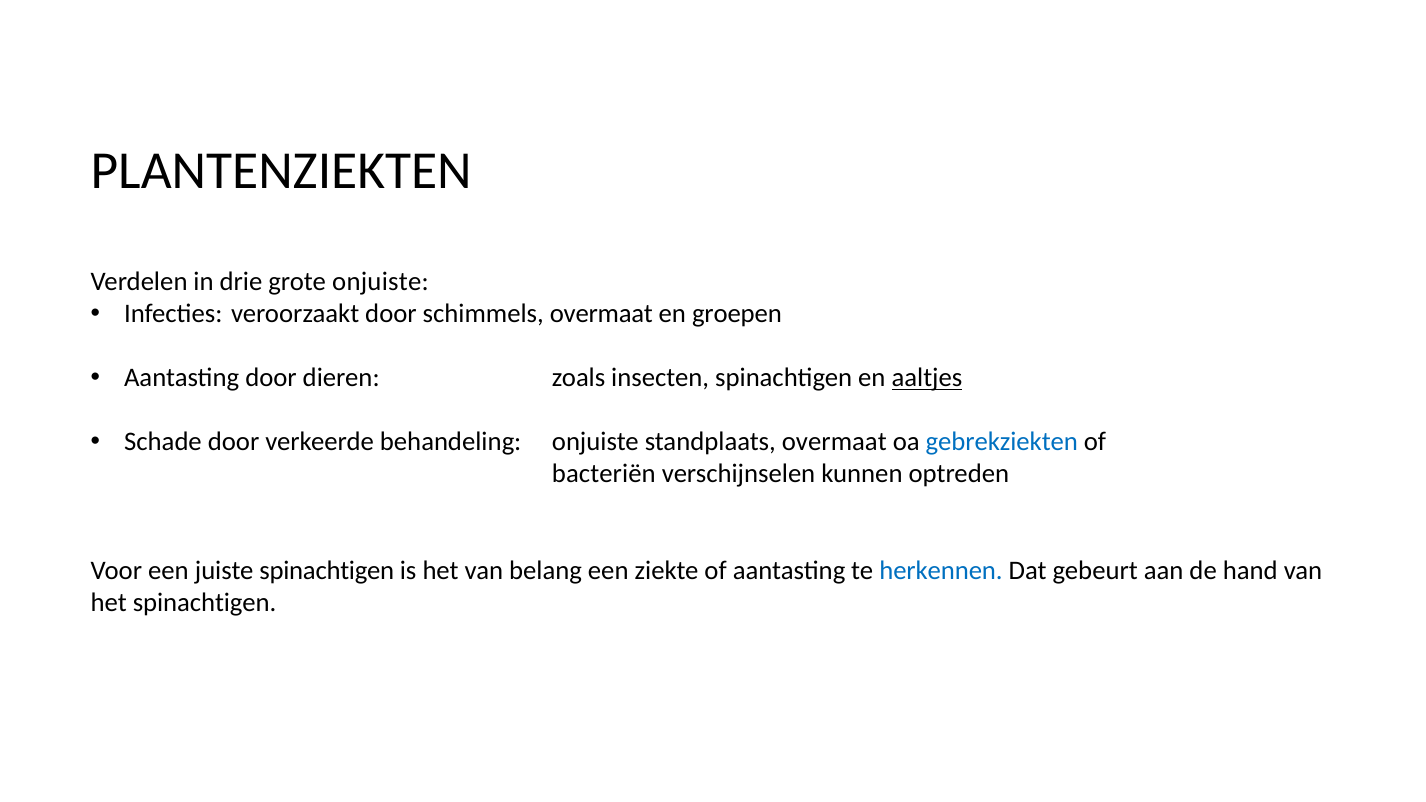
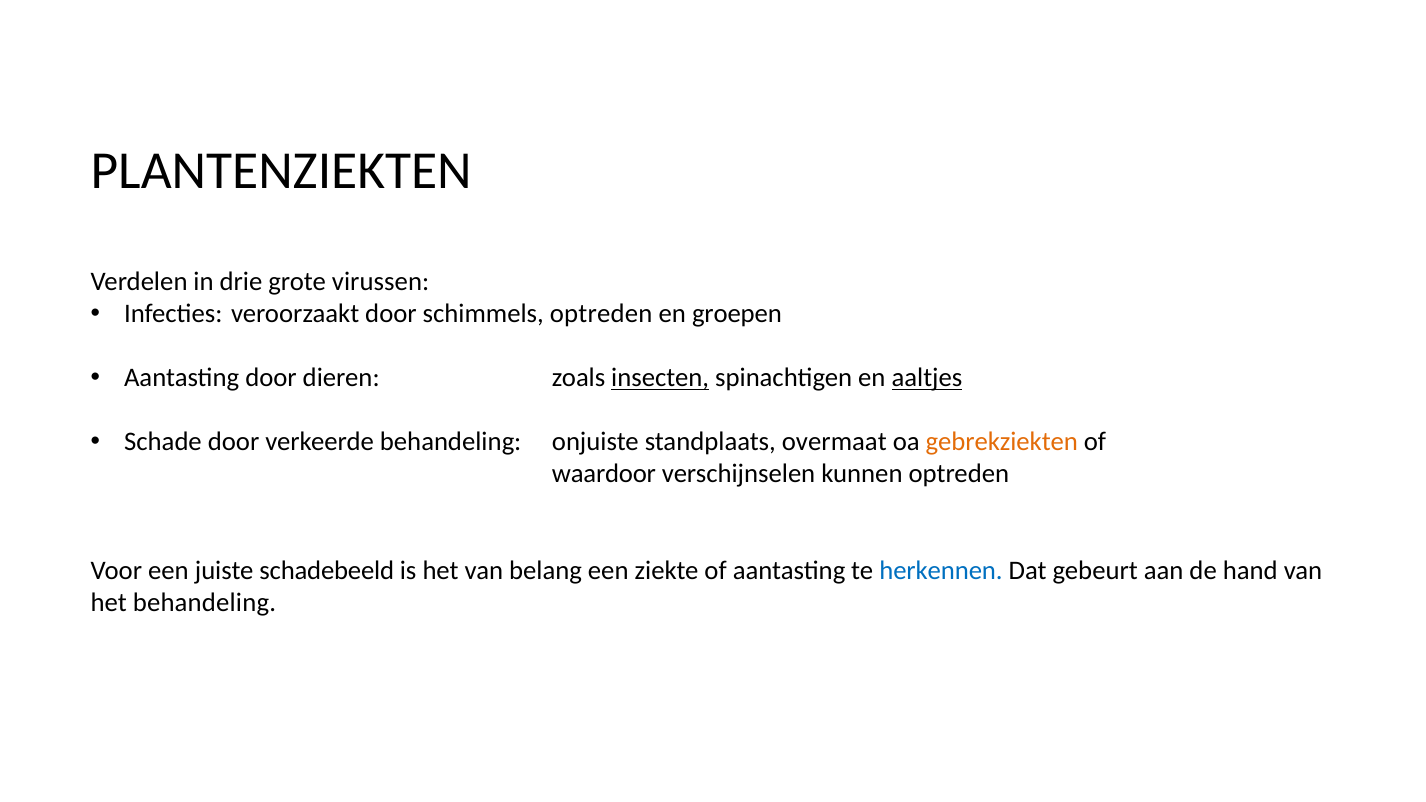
grote onjuiste: onjuiste -> virussen (381, 282)
schimmels overmaat: overmaat -> optreden (601, 314)
insecten underline: none -> present (660, 378)
gebrekziekten colour: blue -> orange (1002, 442)
bacteriën: bacteriën -> waardoor (604, 474)
juiste spinachtigen: spinachtigen -> schadebeeld (327, 570)
het spinachtigen: spinachtigen -> behandeling (204, 602)
